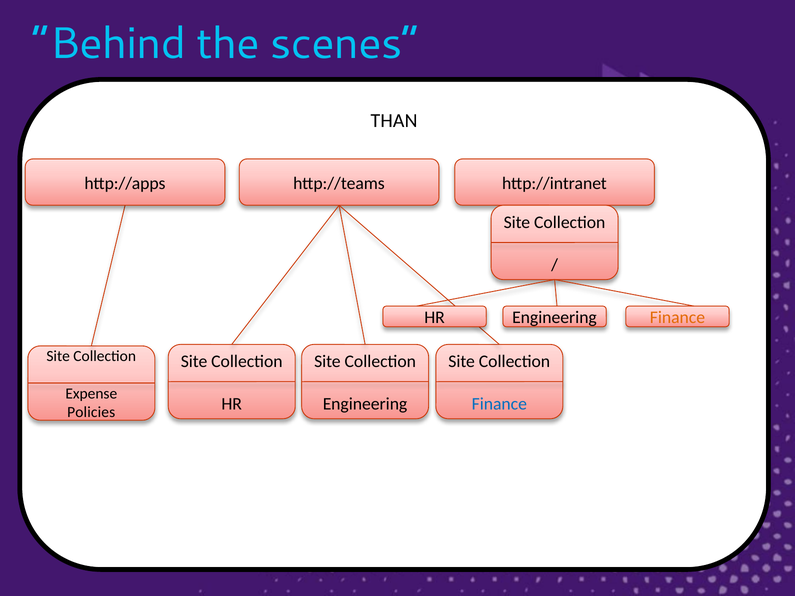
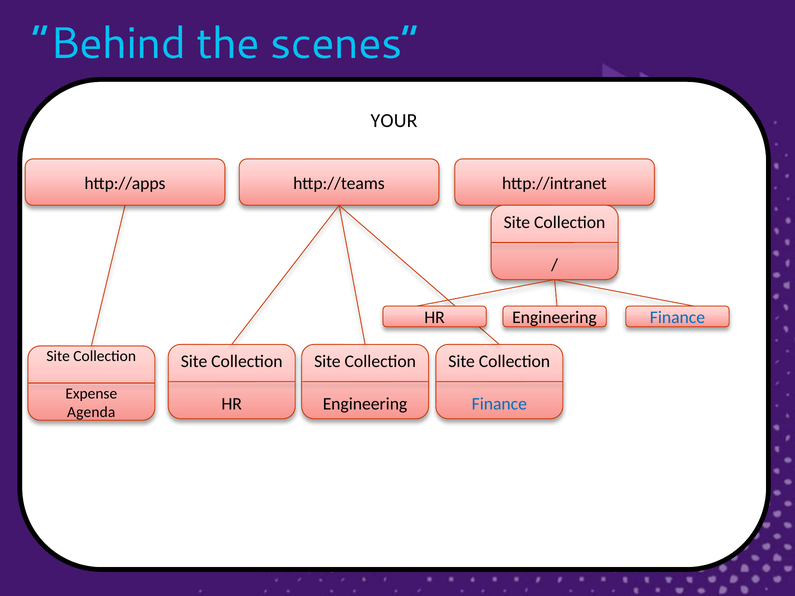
THAN: THAN -> YOUR (394, 121)
Finance colour: orange -> blue (677, 318)
Policies: Policies -> Agenda (91, 412)
